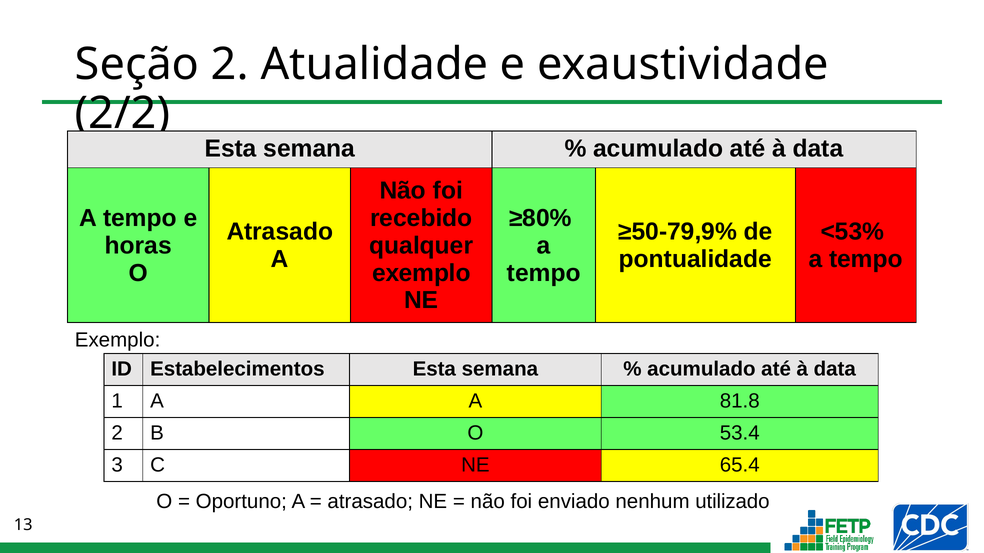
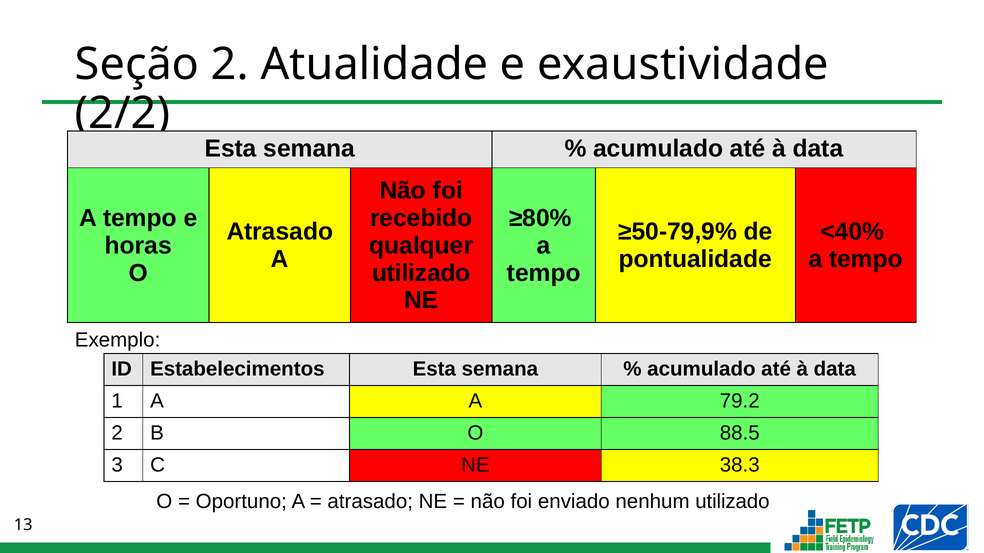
<53%: <53% -> <40% (852, 232)
exemplo: exemplo -> utilizado (421, 273)
81.8: 81.8 -> 79.2 (740, 401)
53.4: 53.4 -> 88.5 (740, 433)
65.4: 65.4 -> 38.3 (740, 465)
